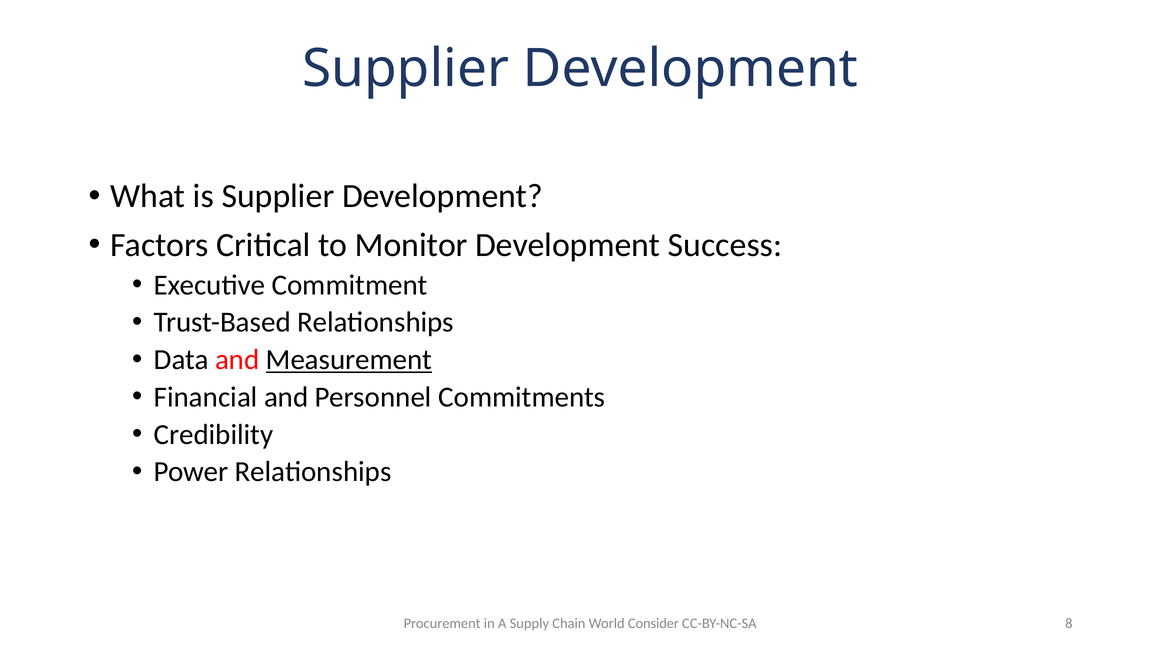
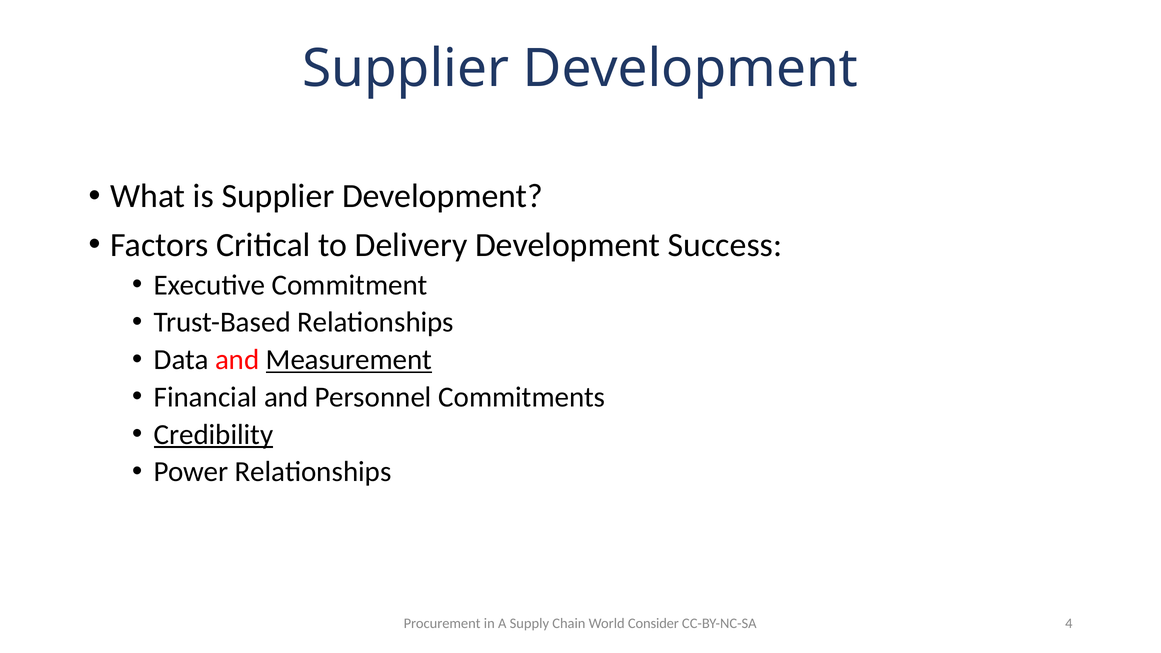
Monitor: Monitor -> Delivery (411, 245)
Credibility underline: none -> present (214, 434)
8: 8 -> 4 (1069, 624)
